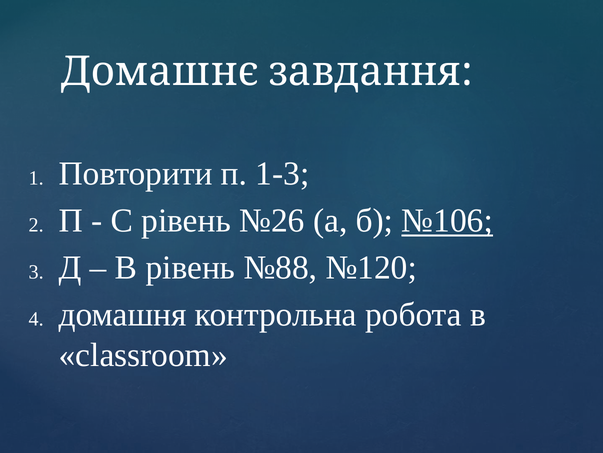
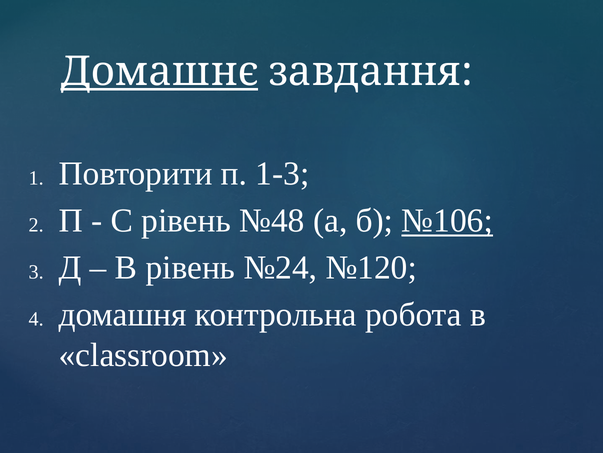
Домашнє underline: none -> present (159, 72)
№26: №26 -> №48 (272, 221)
№88: №88 -> №24 (280, 267)
